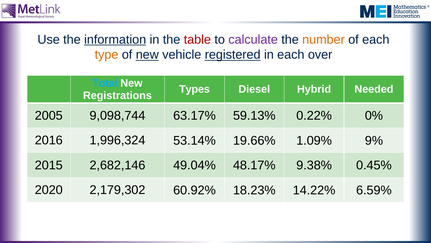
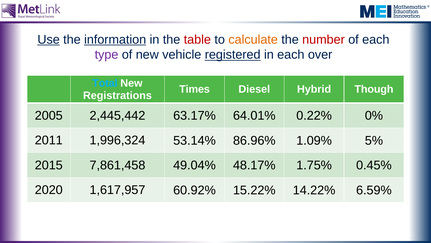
Use underline: none -> present (49, 40)
calculate colour: purple -> orange (253, 40)
number colour: orange -> red (324, 40)
type colour: orange -> purple (107, 55)
new underline: present -> none (147, 55)
Types: Types -> Times (195, 89)
Needed: Needed -> Though (374, 89)
9,098,744: 9,098,744 -> 2,445,442 (117, 115)
59.13%: 59.13% -> 64.01% (254, 115)
2016: 2016 -> 2011 (49, 140)
19.66%: 19.66% -> 86.96% (254, 140)
9%: 9% -> 5% (374, 140)
2,682,146: 2,682,146 -> 7,861,458 (117, 165)
9.38%: 9.38% -> 1.75% (314, 165)
2,179,302: 2,179,302 -> 1,617,957 (117, 190)
18.23%: 18.23% -> 15.22% (254, 190)
